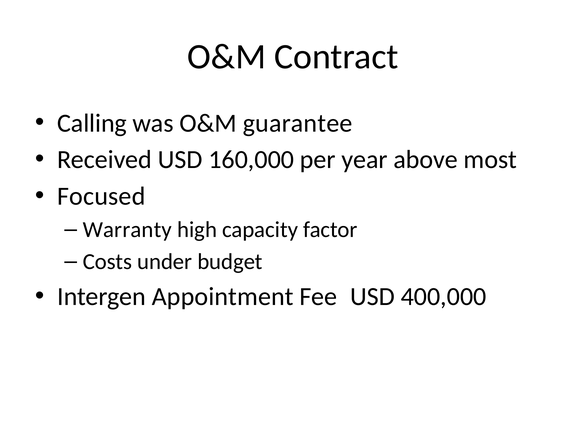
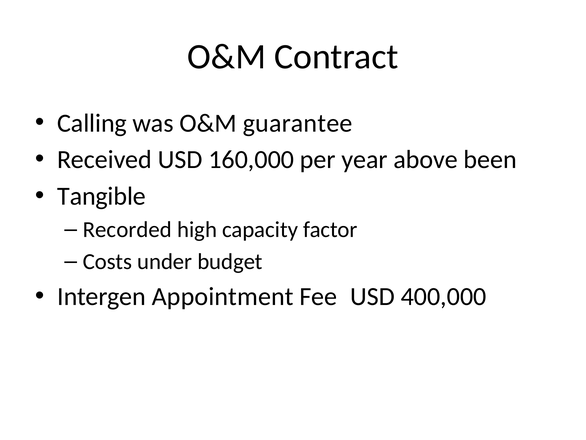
most: most -> been (490, 159)
Focused: Focused -> Tangible (101, 196)
Warranty: Warranty -> Recorded (127, 230)
